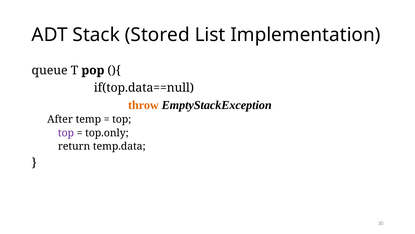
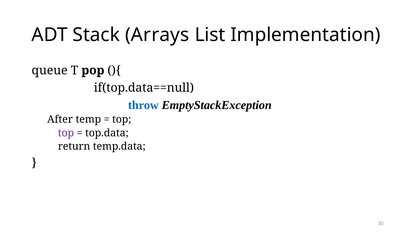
Stored: Stored -> Arrays (157, 35)
throw colour: orange -> blue (143, 105)
top.only: top.only -> top.data (107, 133)
